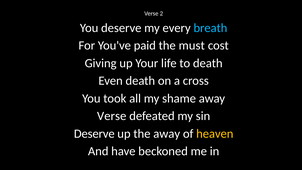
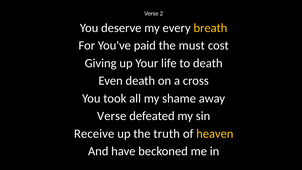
breath colour: light blue -> yellow (210, 28)
Deserve: Deserve -> Receive (94, 134)
the away: away -> truth (167, 134)
